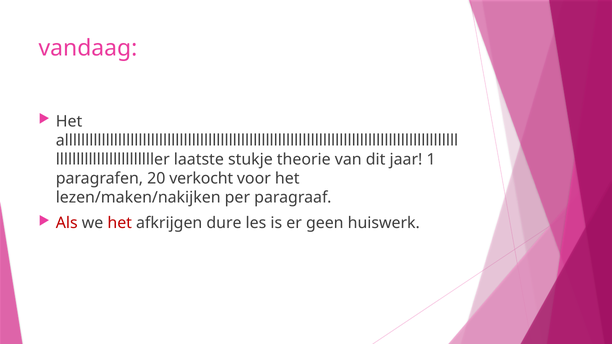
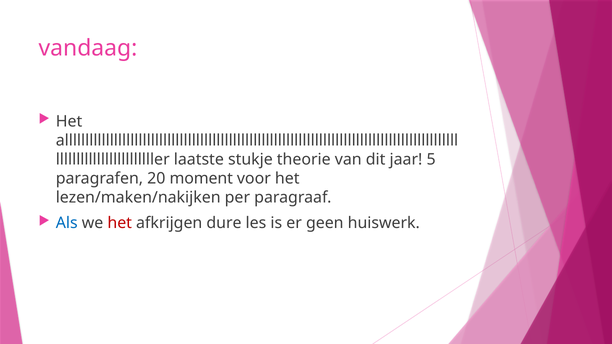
1: 1 -> 5 (431, 160)
verkocht: verkocht -> moment (201, 179)
Als colour: red -> blue (67, 223)
